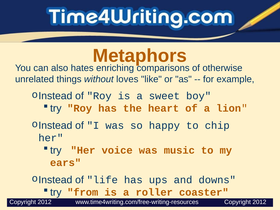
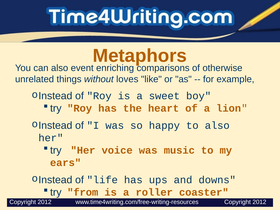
hates: hates -> event (82, 68)
to chip: chip -> also (217, 125)
